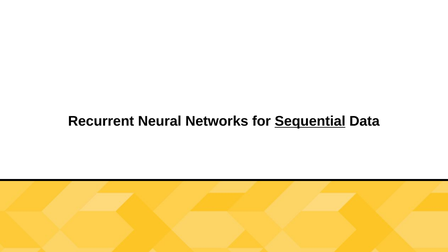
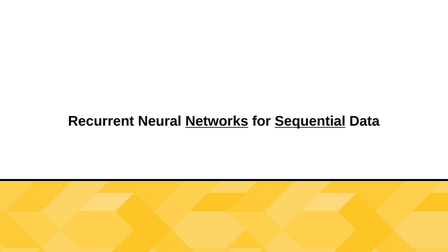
Networks underline: none -> present (217, 121)
